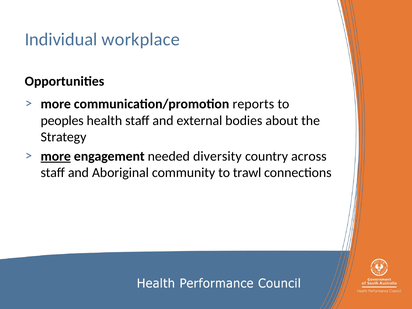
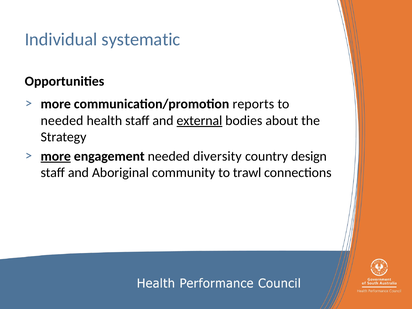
workplace: workplace -> systematic (141, 39)
peoples: peoples -> needed (62, 121)
external underline: none -> present (199, 121)
across: across -> design (309, 156)
